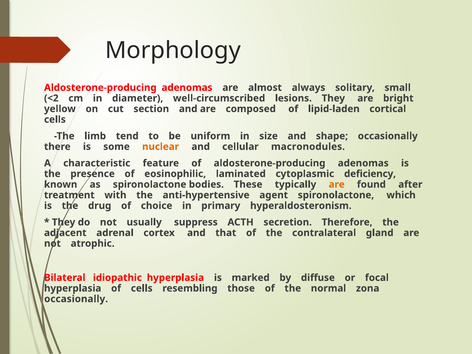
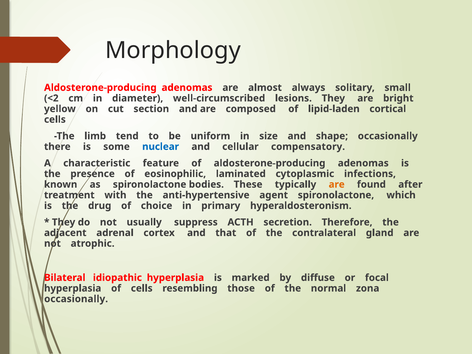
nuclear colour: orange -> blue (161, 147)
macronodules: macronodules -> compensatory (308, 147)
deficiency: deficiency -> infections (370, 174)
